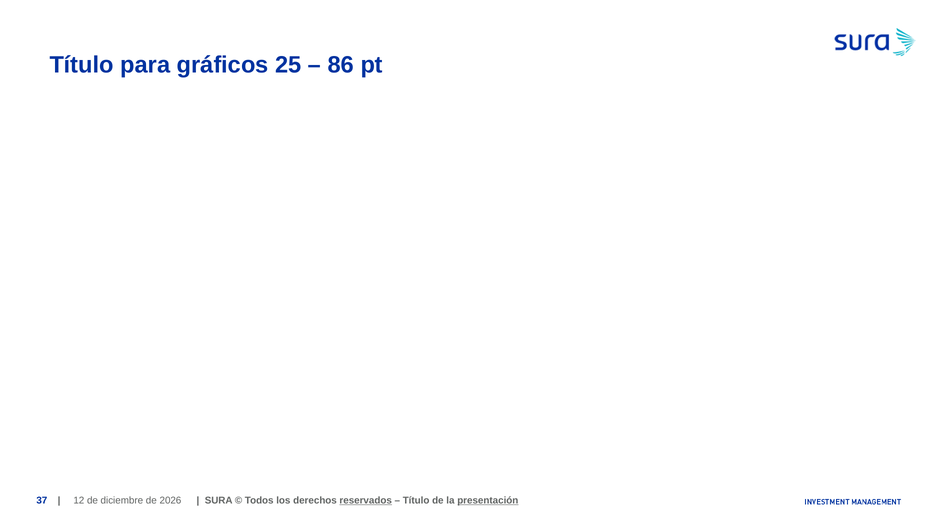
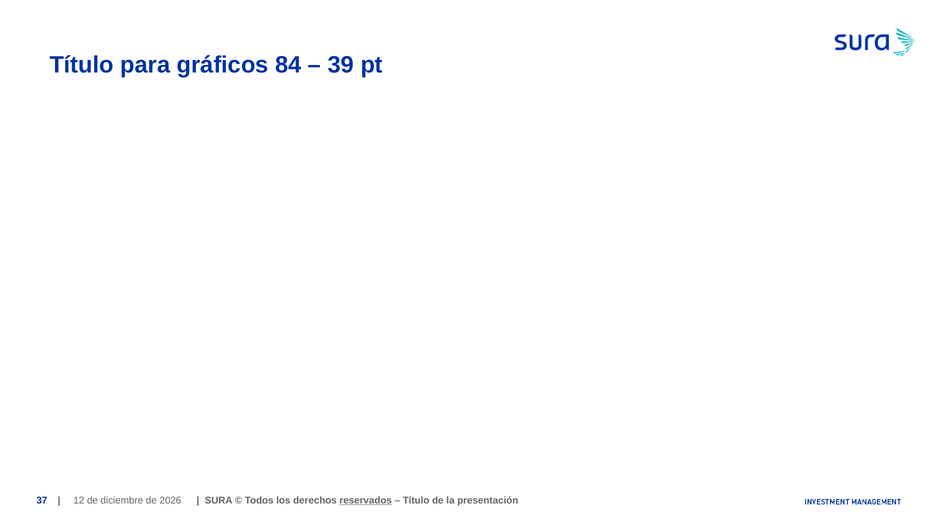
25: 25 -> 84 (288, 65)
86: 86 -> 39 (341, 65)
presentación underline: present -> none (488, 500)
